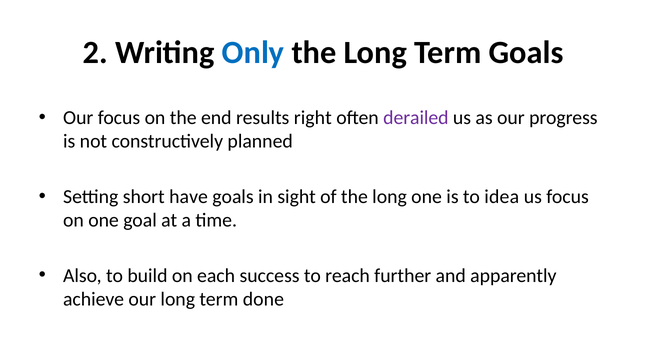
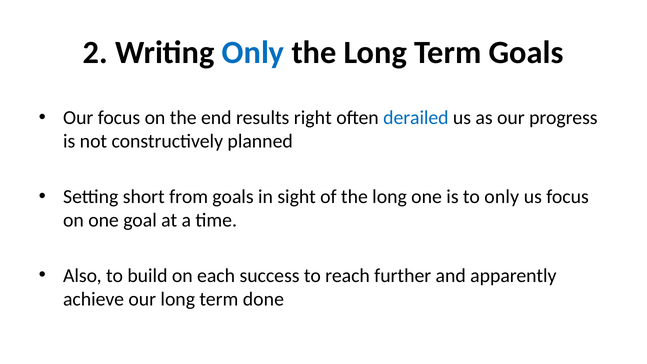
derailed colour: purple -> blue (416, 118)
have: have -> from (189, 197)
to idea: idea -> only (502, 197)
